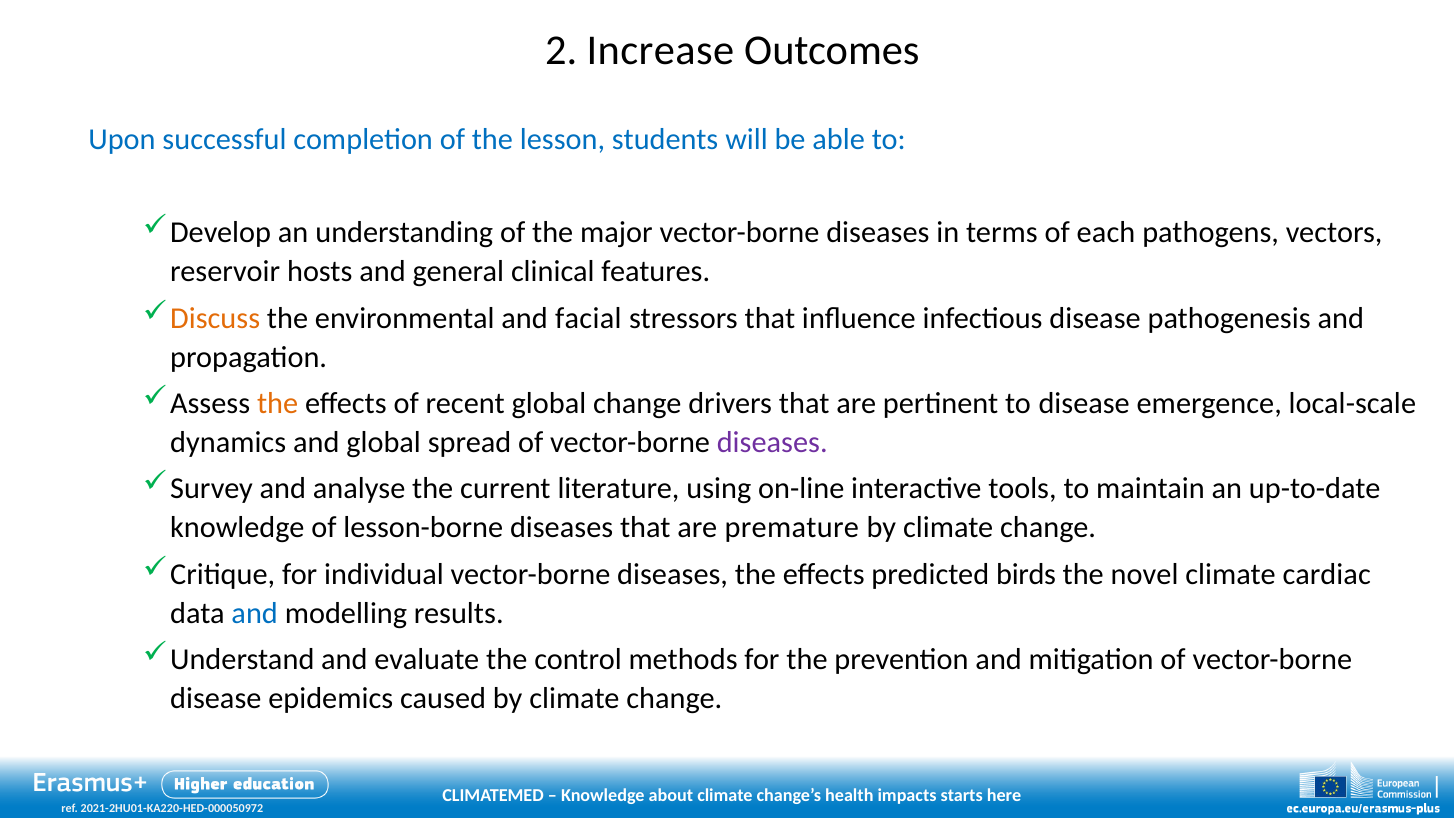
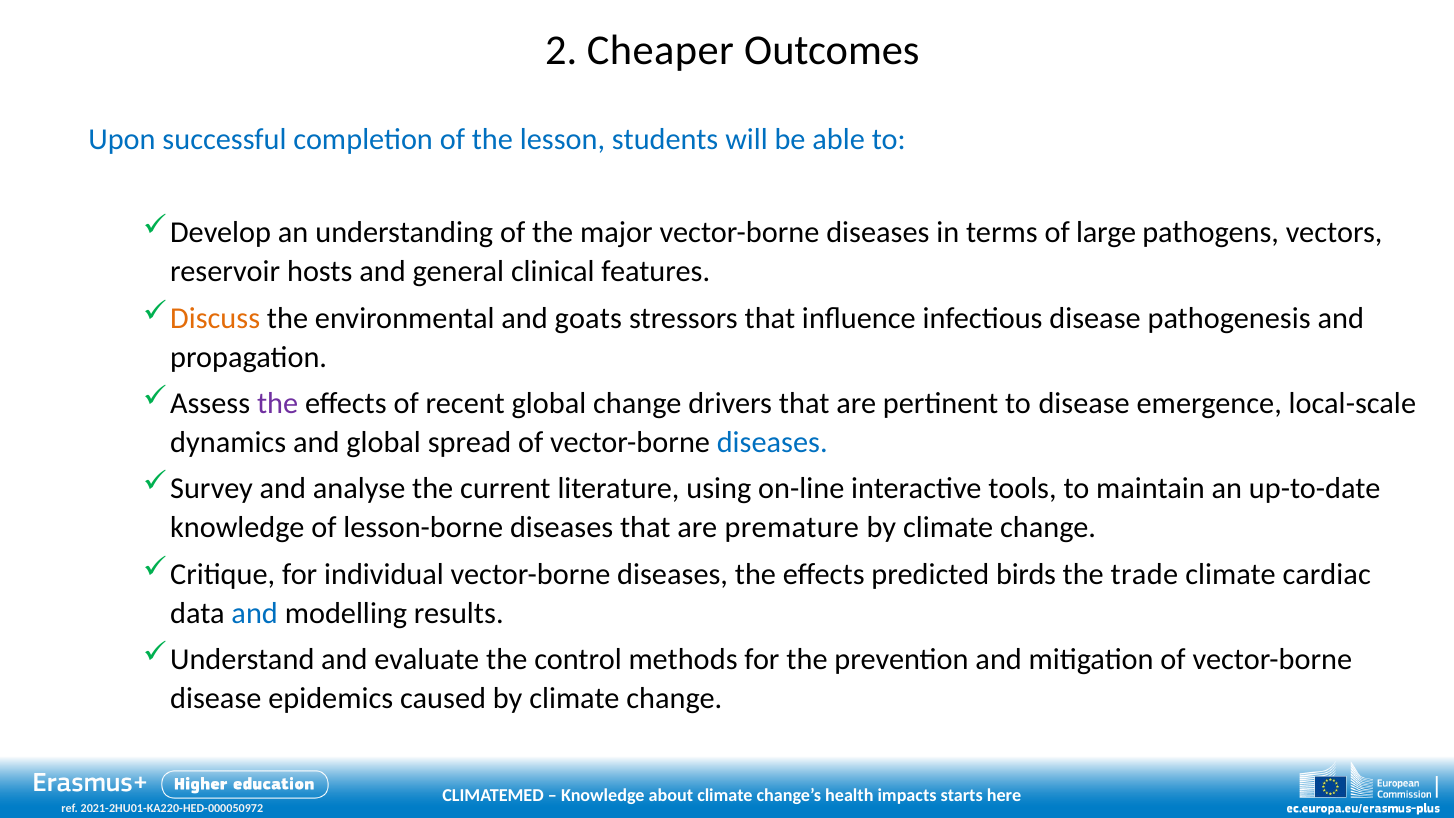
Increase: Increase -> Cheaper (660, 51)
each: each -> large (1106, 233)
facial: facial -> goats (588, 318)
the colour: orange -> purple (278, 403)
diseases colour: purple -> blue (772, 442)
novel: novel -> trade (1144, 574)
